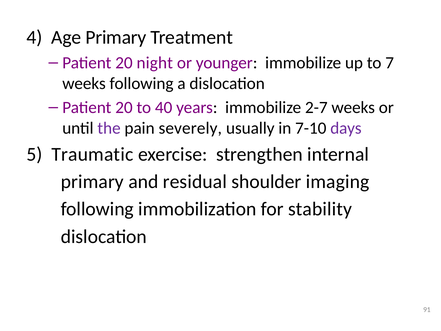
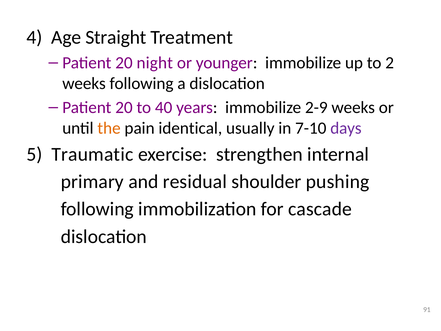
Age Primary: Primary -> Straight (116, 37)
7: 7 -> 2 (390, 63)
2-7: 2-7 -> 2-9 (316, 107)
the colour: purple -> orange (109, 128)
severely: severely -> identical (190, 128)
imaging: imaging -> pushing (338, 182)
stability: stability -> cascade (320, 209)
